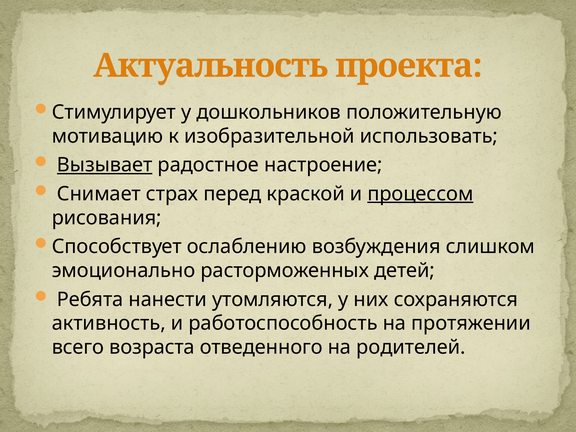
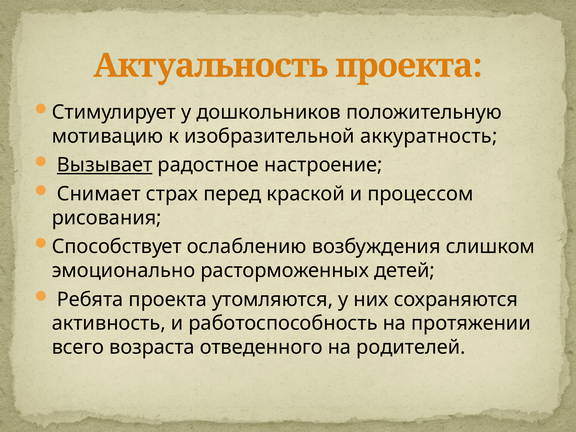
использовать: использовать -> аккуратность (429, 136)
процессом underline: present -> none (420, 194)
Ребята нанести: нанести -> проекта (168, 299)
